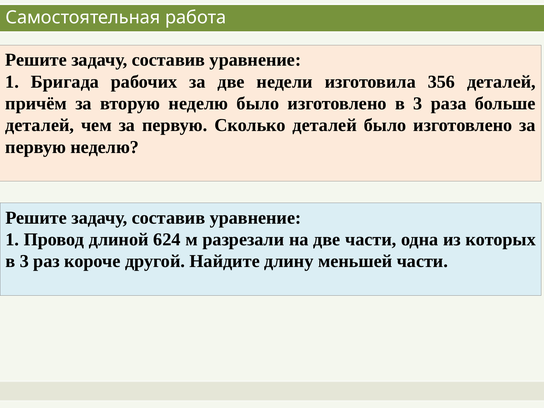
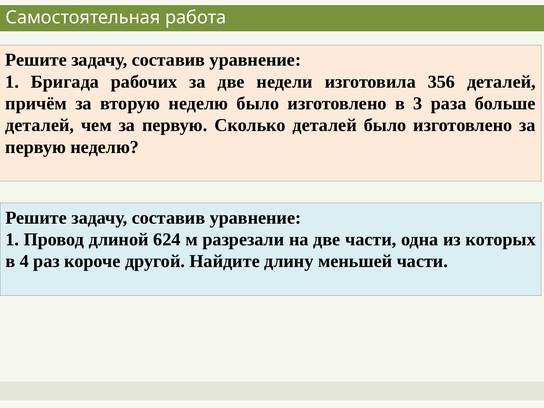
3: 3 -> 4 (24, 261)
